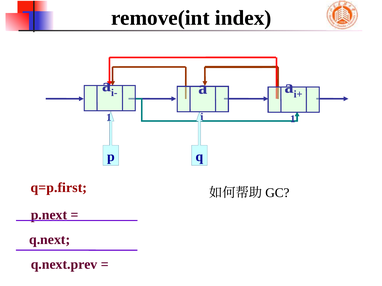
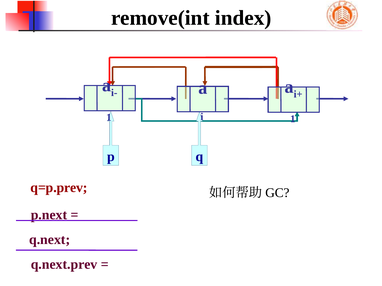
q=p.first: q=p.first -> q=p.prev (59, 188)
